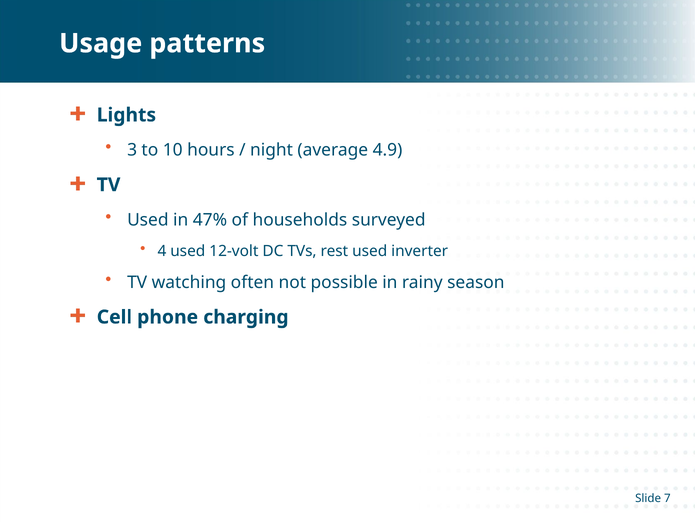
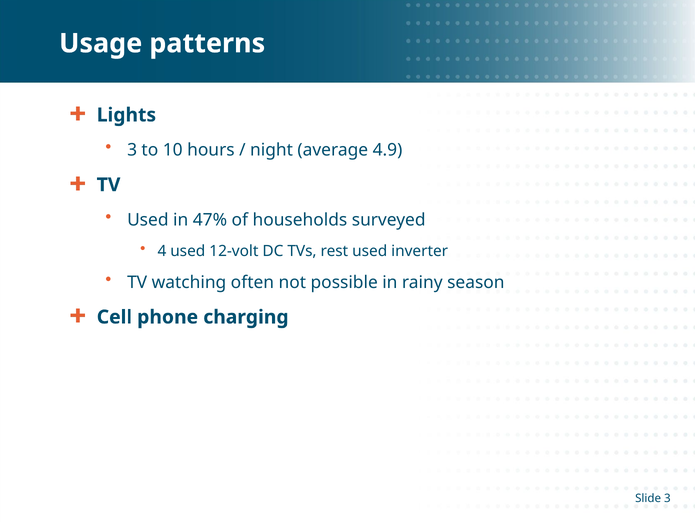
7: 7 -> 3 (667, 498)
